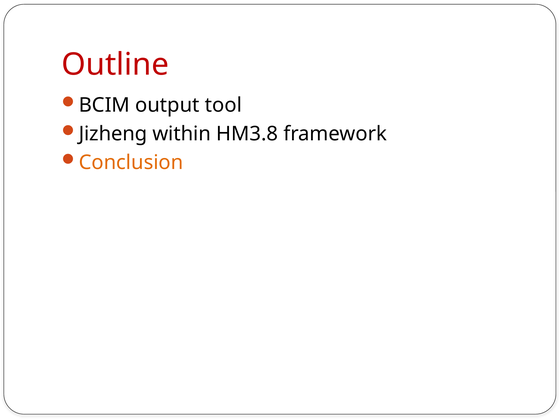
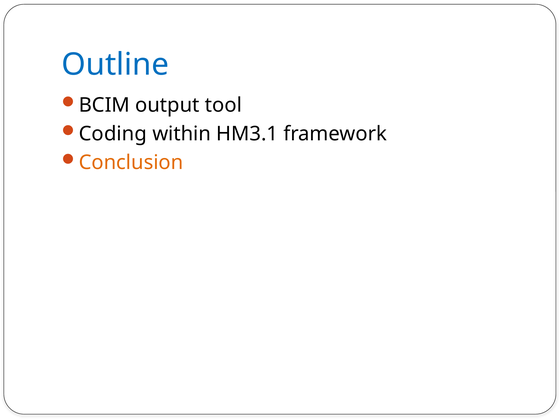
Outline colour: red -> blue (115, 65)
Jizheng: Jizheng -> Coding (113, 134)
HM3.8: HM3.8 -> HM3.1 (247, 134)
